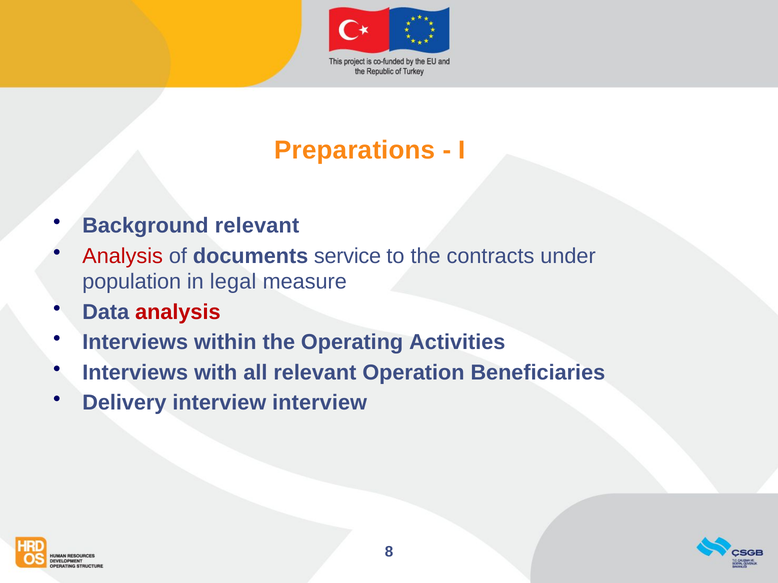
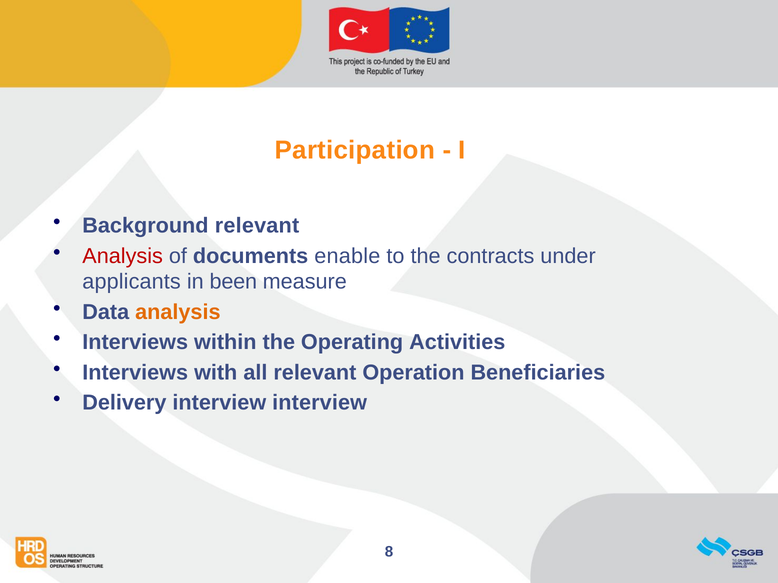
Preparations: Preparations -> Participation (355, 150)
service: service -> enable (347, 256)
population: population -> applicants (132, 282)
legal: legal -> been (233, 282)
analysis colour: red -> orange (178, 312)
